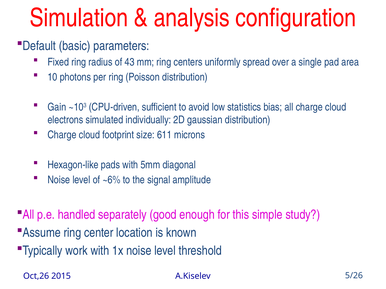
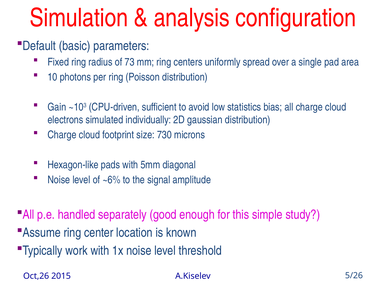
43: 43 -> 73 (130, 62)
611: 611 -> 730 (164, 135)
